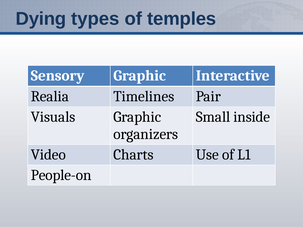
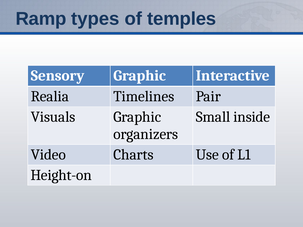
Dying: Dying -> Ramp (41, 19)
People-on: People-on -> Height-on (61, 175)
